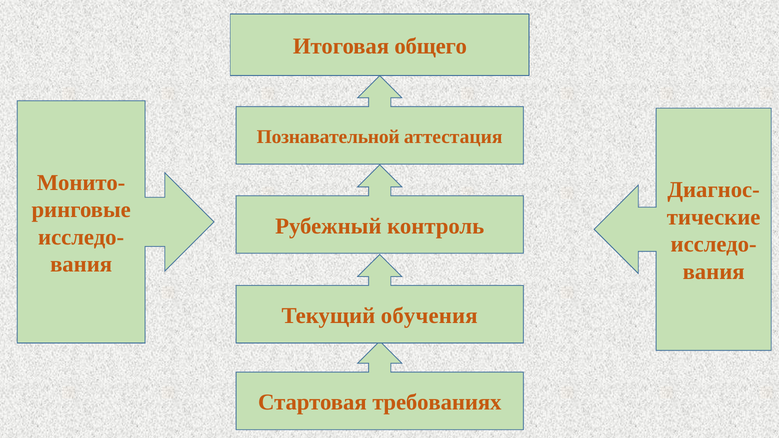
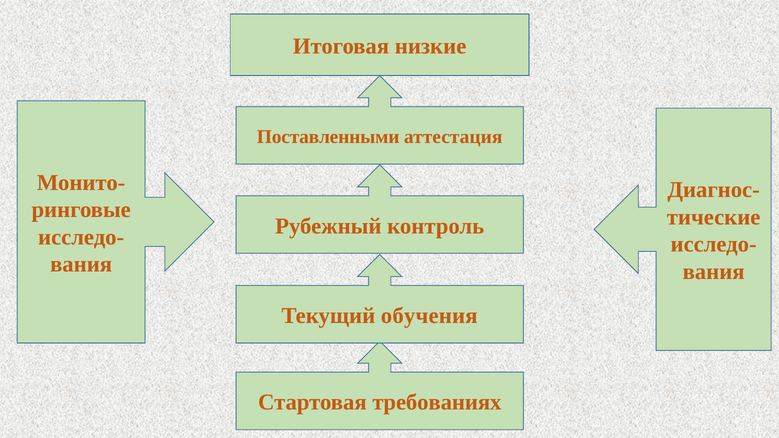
общего: общего -> низкие (431, 46)
Познавательной: Познавательной -> Поставленными (328, 137)
